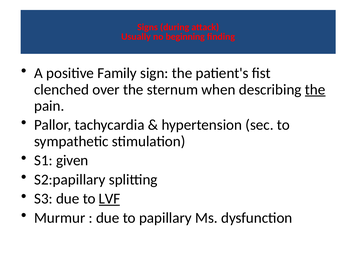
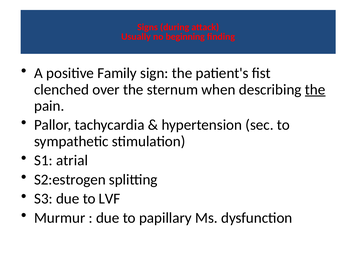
given: given -> atrial (72, 160)
S2:papillary: S2:papillary -> S2:estrogen (70, 179)
LVF underline: present -> none (109, 198)
